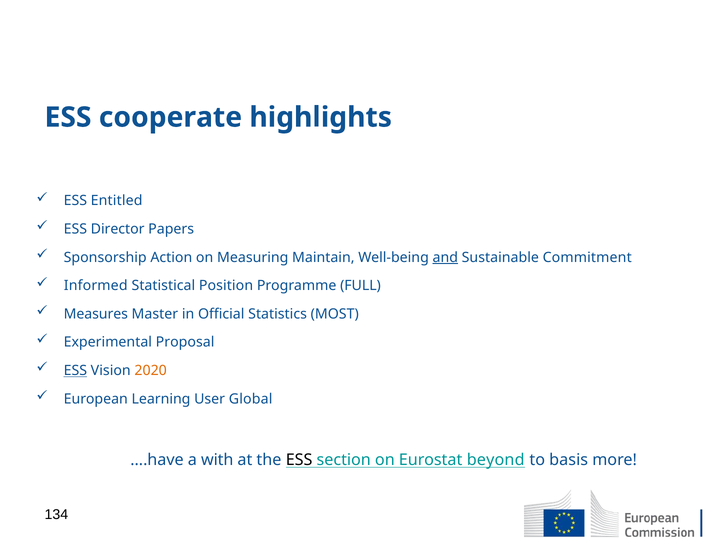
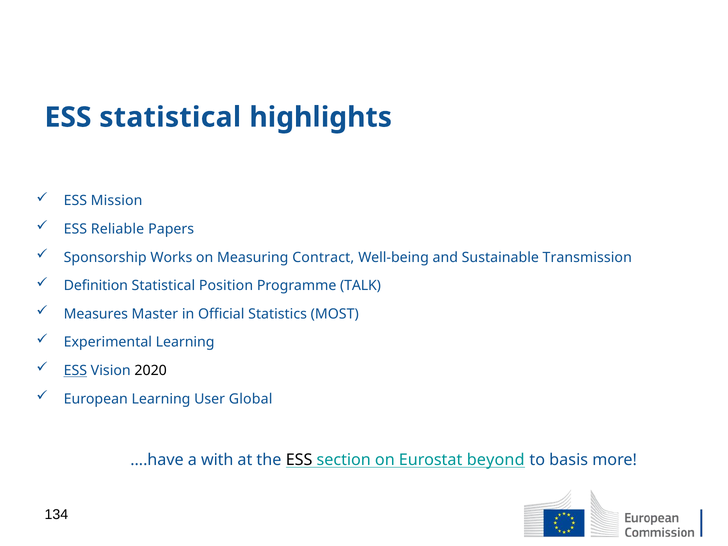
ESS cooperate: cooperate -> statistical (170, 117)
Entitled: Entitled -> Mission (117, 201)
Director: Director -> Reliable (118, 229)
Action: Action -> Works (171, 257)
Maintain: Maintain -> Contract (323, 257)
and underline: present -> none (445, 257)
Commitment: Commitment -> Transmission (587, 257)
Informed: Informed -> Definition (96, 286)
FULL: FULL -> TALK (361, 286)
Experimental Proposal: Proposal -> Learning (185, 342)
2020 colour: orange -> black (151, 371)
